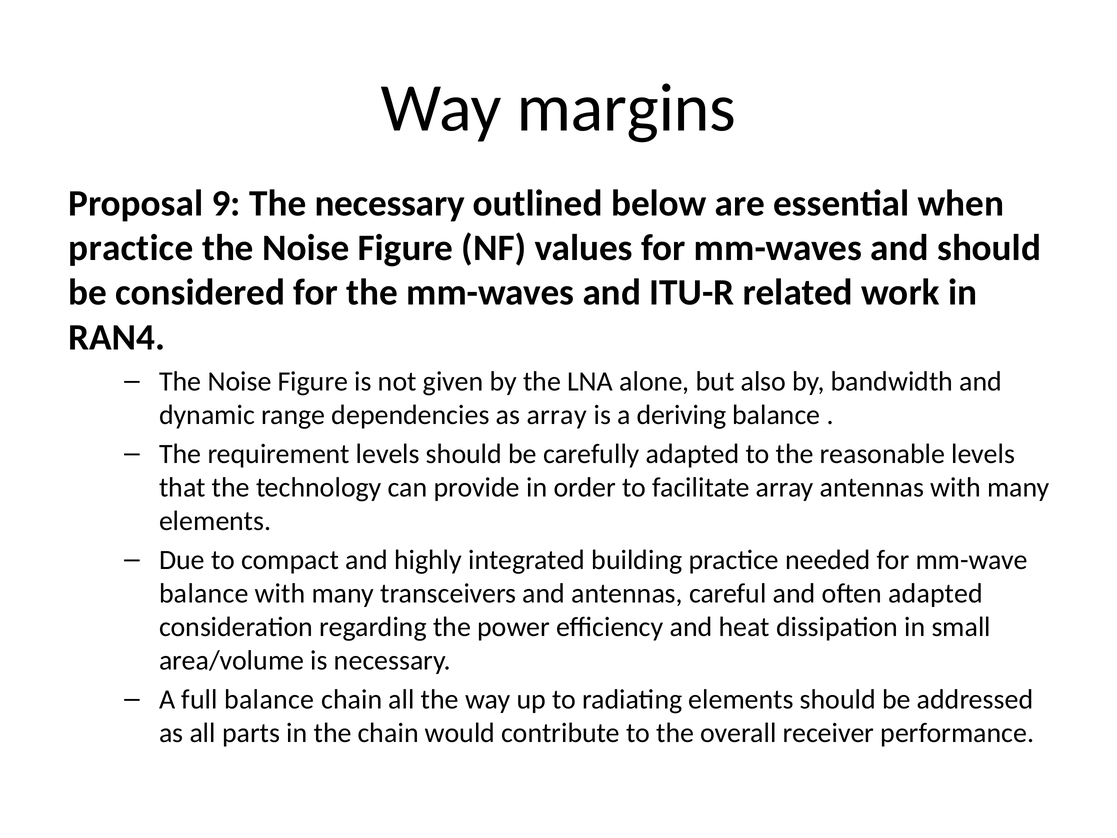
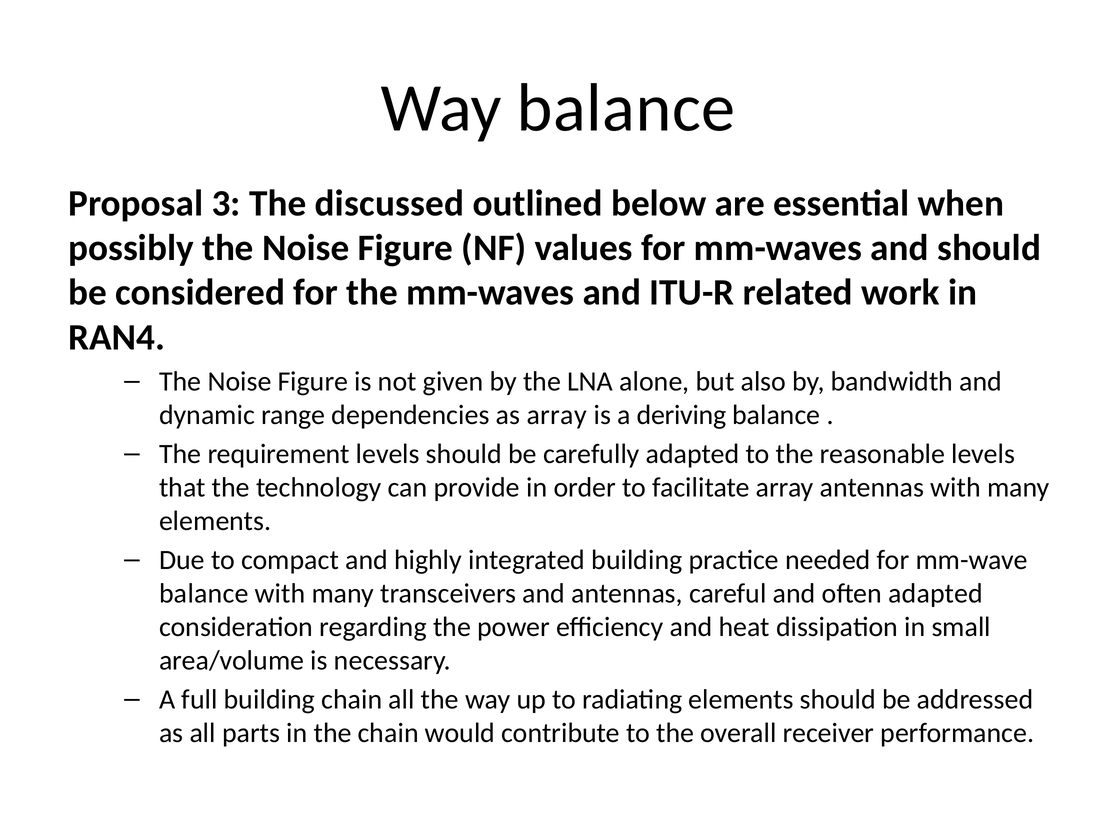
Way margins: margins -> balance (626, 108)
9: 9 -> 3 (226, 203)
The necessary: necessary -> discussed (389, 203)
practice: practice -> possibly (131, 248)
full balance: balance -> building (269, 700)
